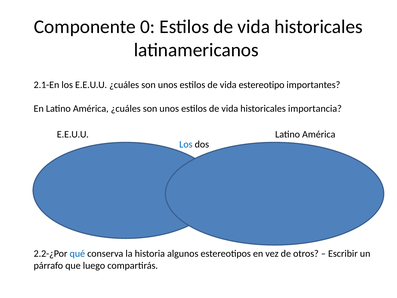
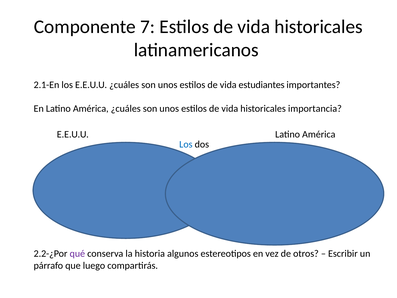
0: 0 -> 7 (148, 27)
estereotipo: estereotipo -> estudiantes (262, 85)
qué colour: blue -> purple (77, 253)
